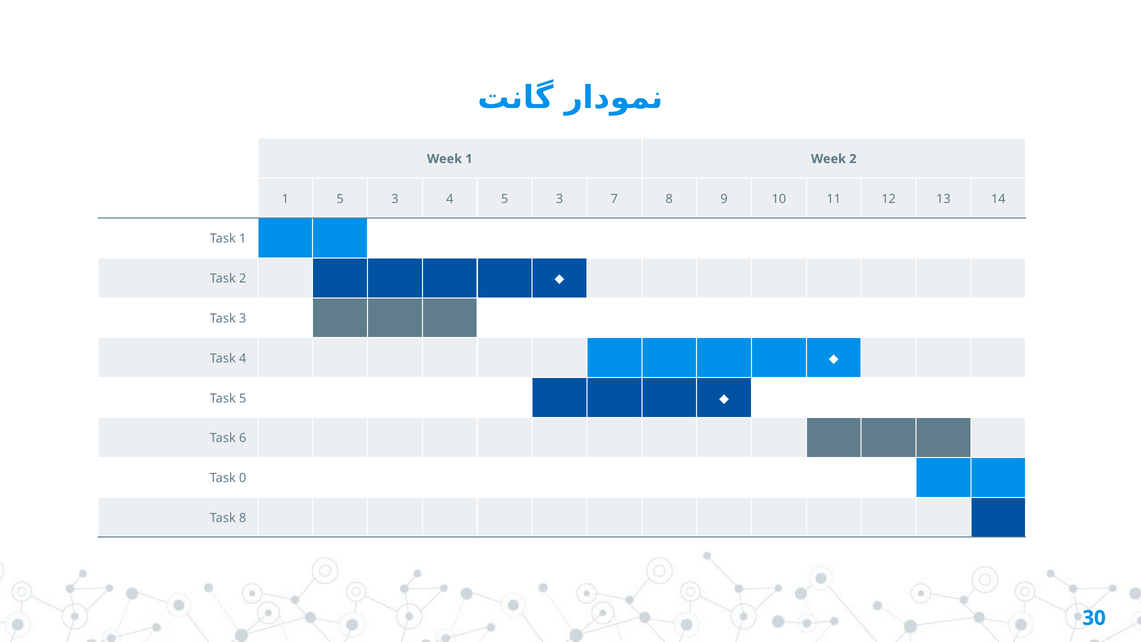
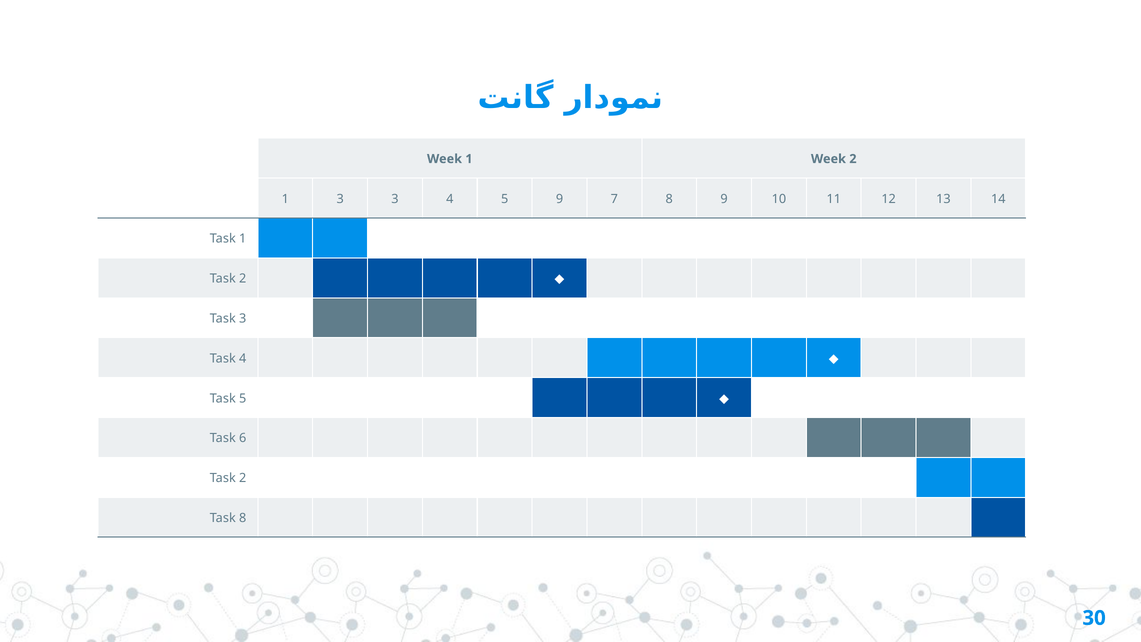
1 5: 5 -> 3 (340, 199)
4 5 3: 3 -> 9 (560, 199)
0: 0 -> 2 (243, 478)
